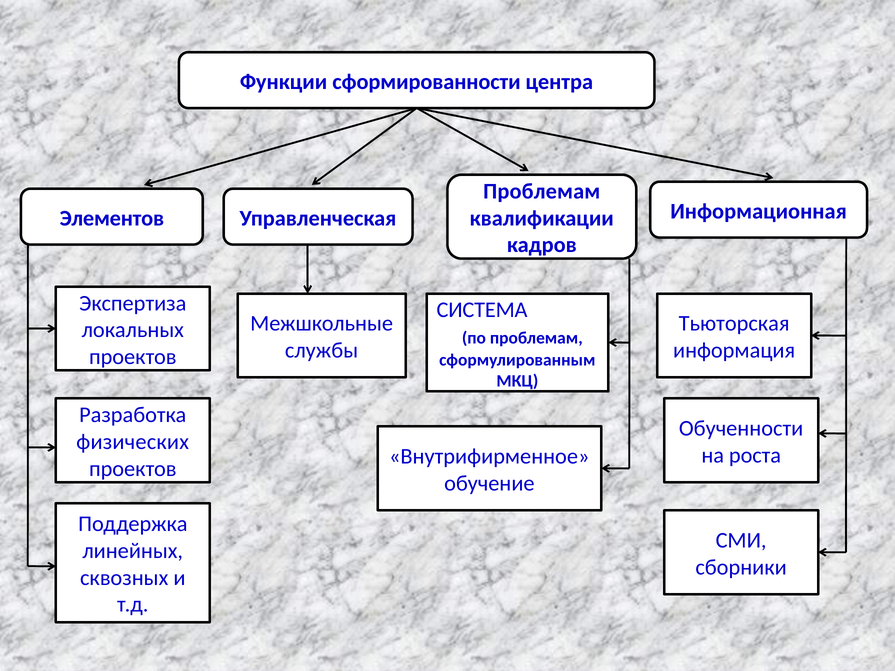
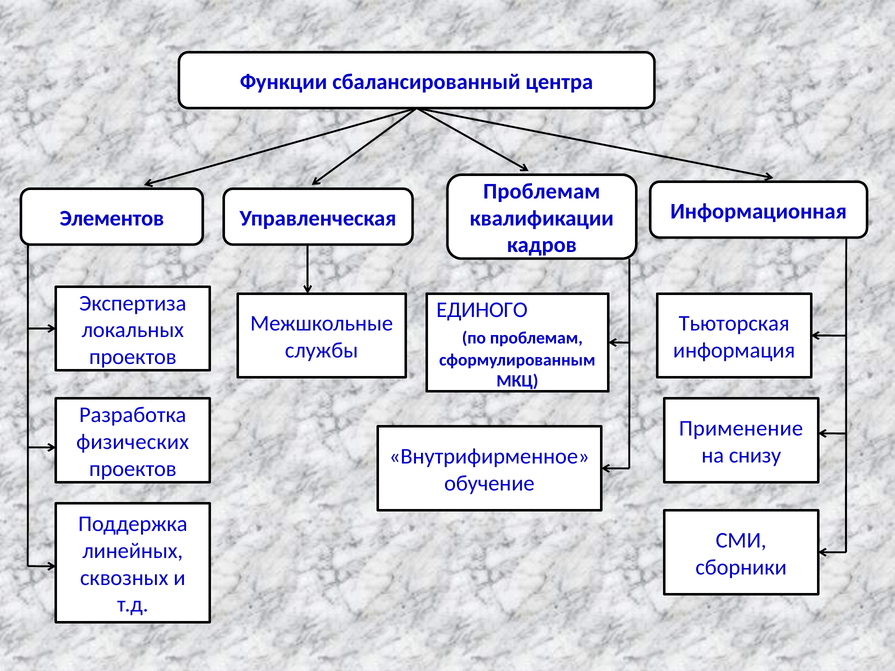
сформированности: сформированности -> сбалансированный (426, 82)
СИСТЕМА: СИСТЕМА -> ЕДИНОГО (482, 310)
Обученности: Обученности -> Применение (741, 429)
роста: роста -> снизу (755, 455)
